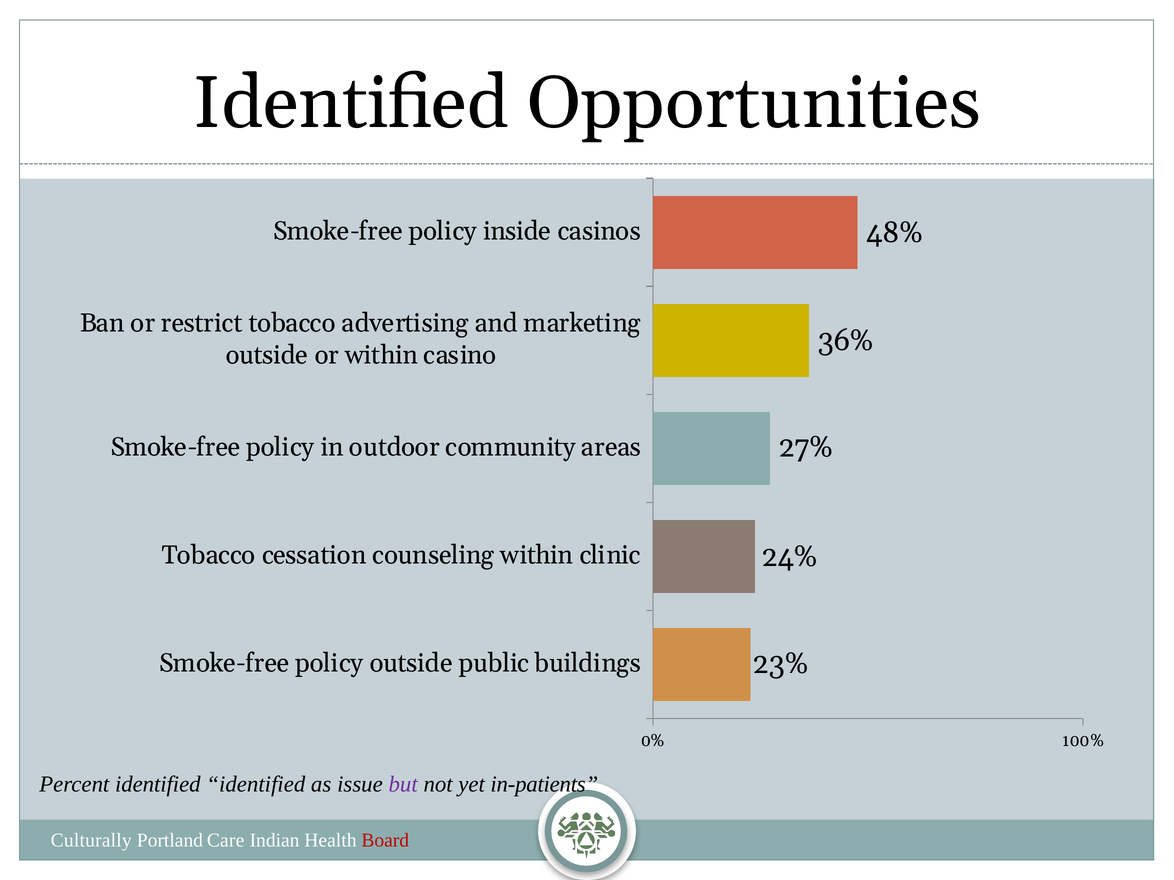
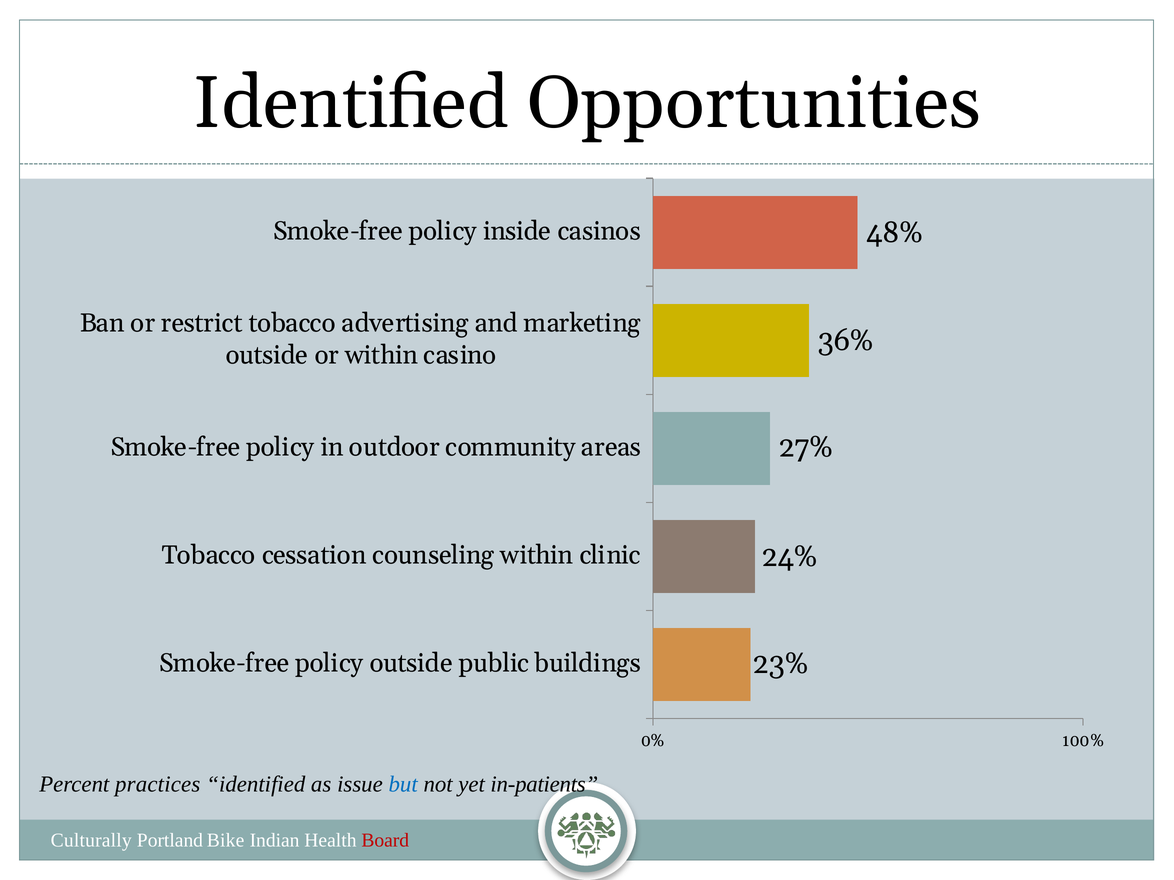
Percent identified: identified -> practices (158, 785)
but colour: purple -> blue (403, 785)
Care: Care -> Bike (226, 841)
